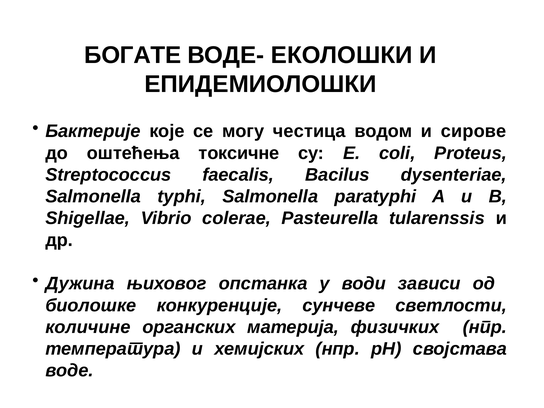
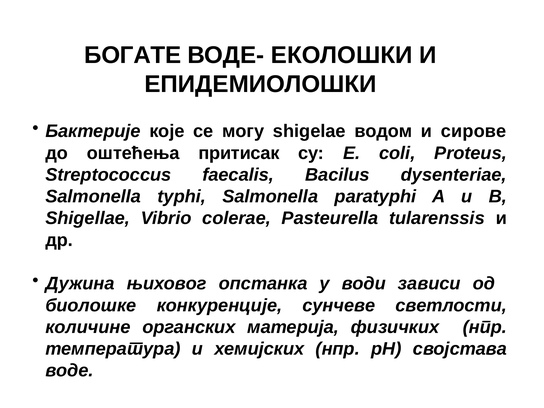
честица: честица -> shigelae (309, 131)
токсичне: токсичне -> притисак (239, 153)
